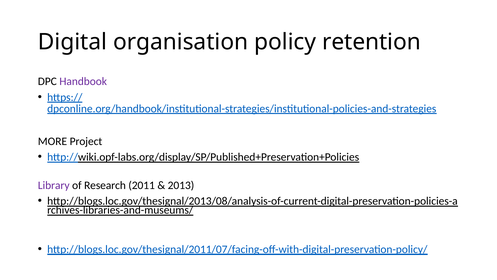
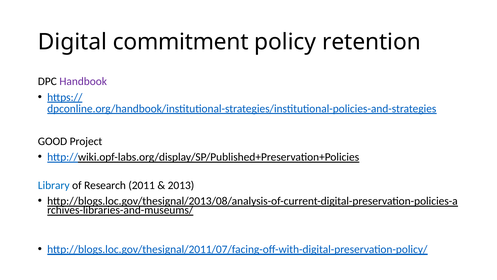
organisation: organisation -> commitment (181, 42)
MORE: MORE -> GOOD (53, 141)
Library colour: purple -> blue (54, 185)
